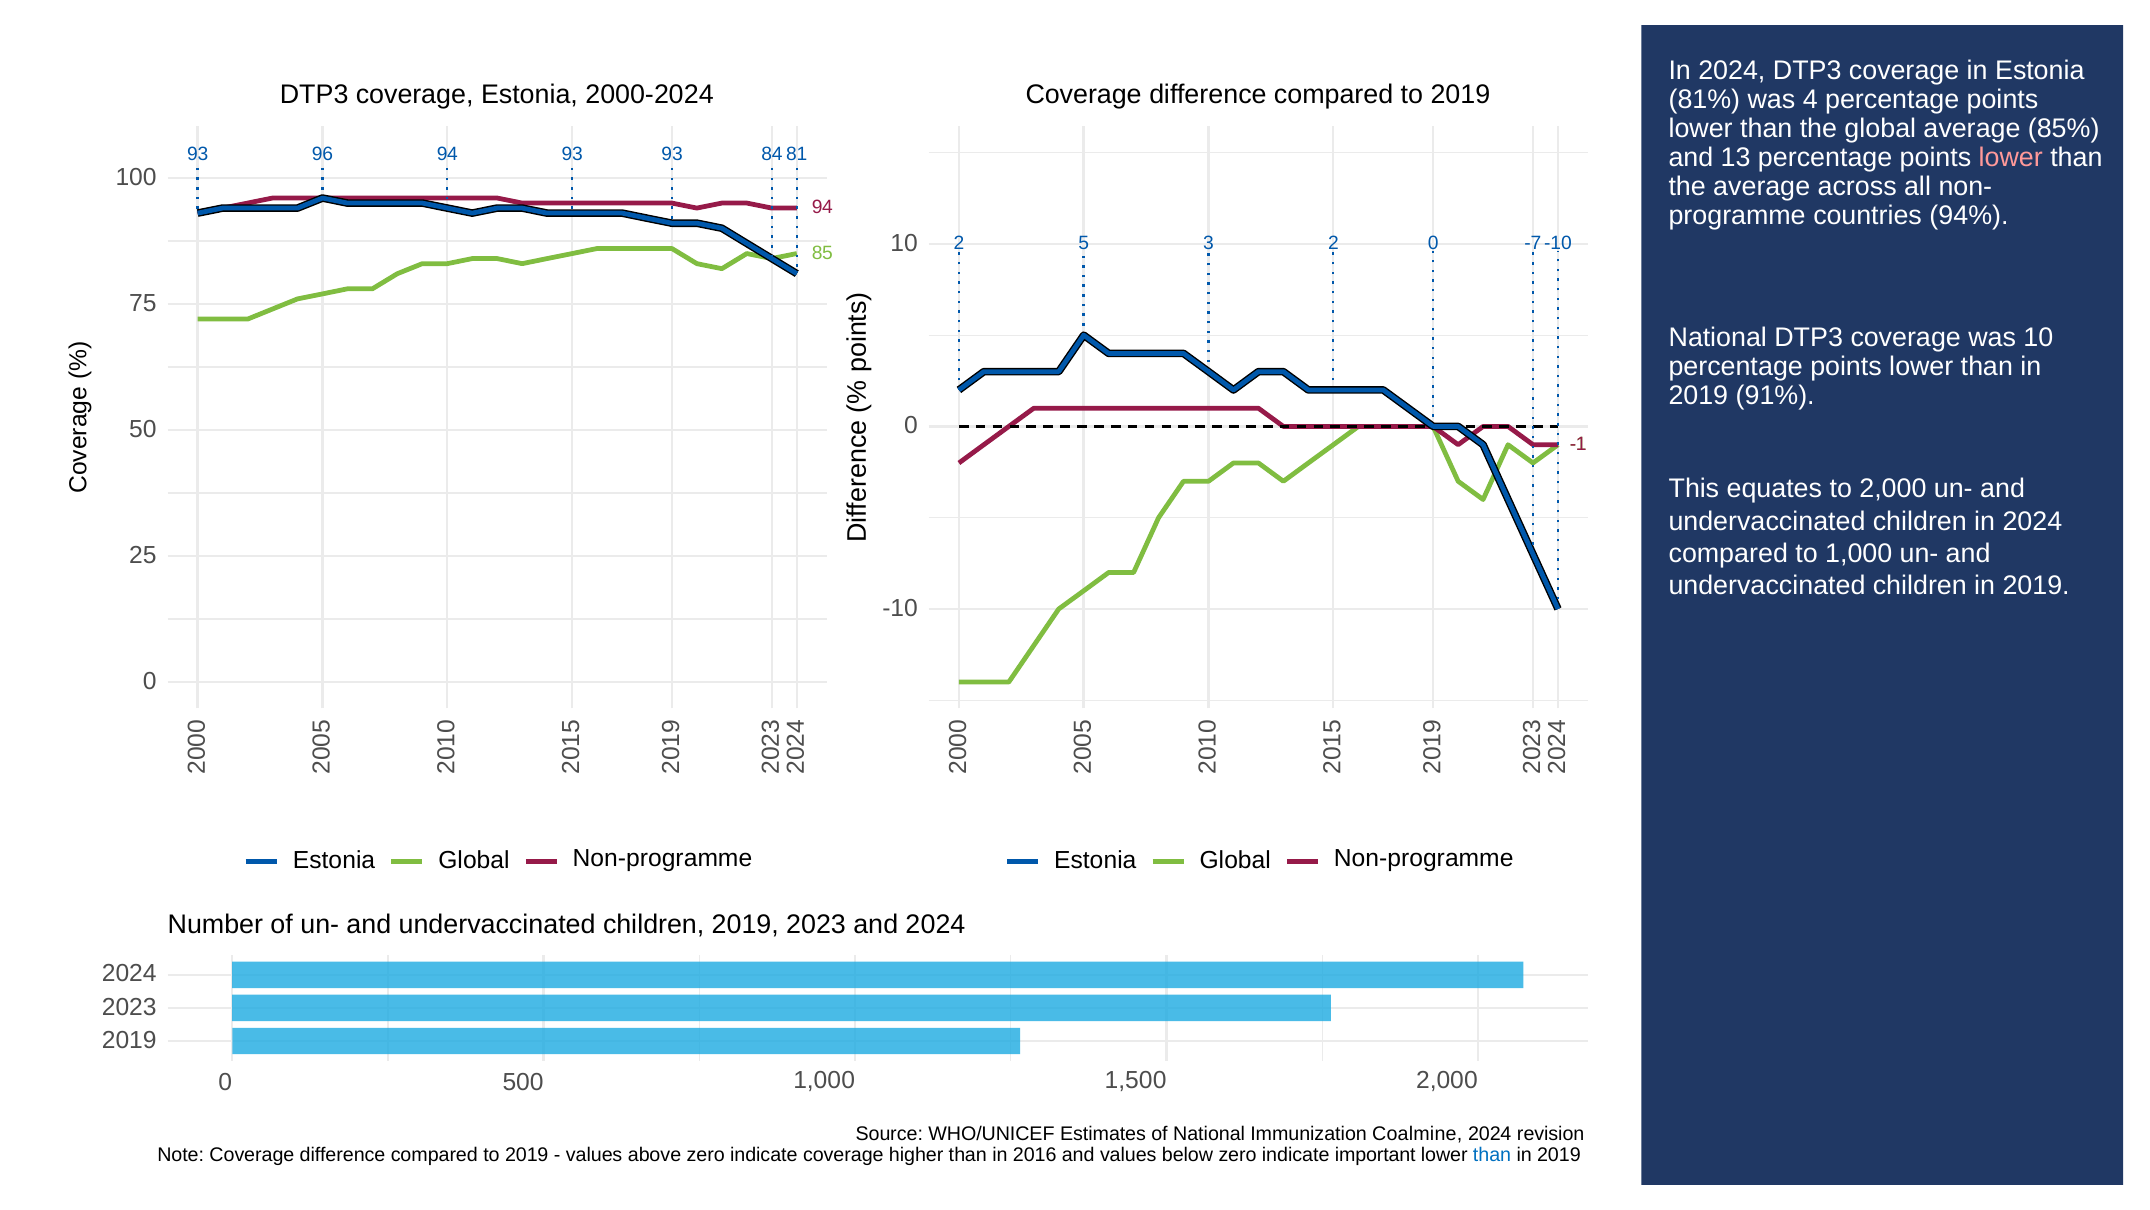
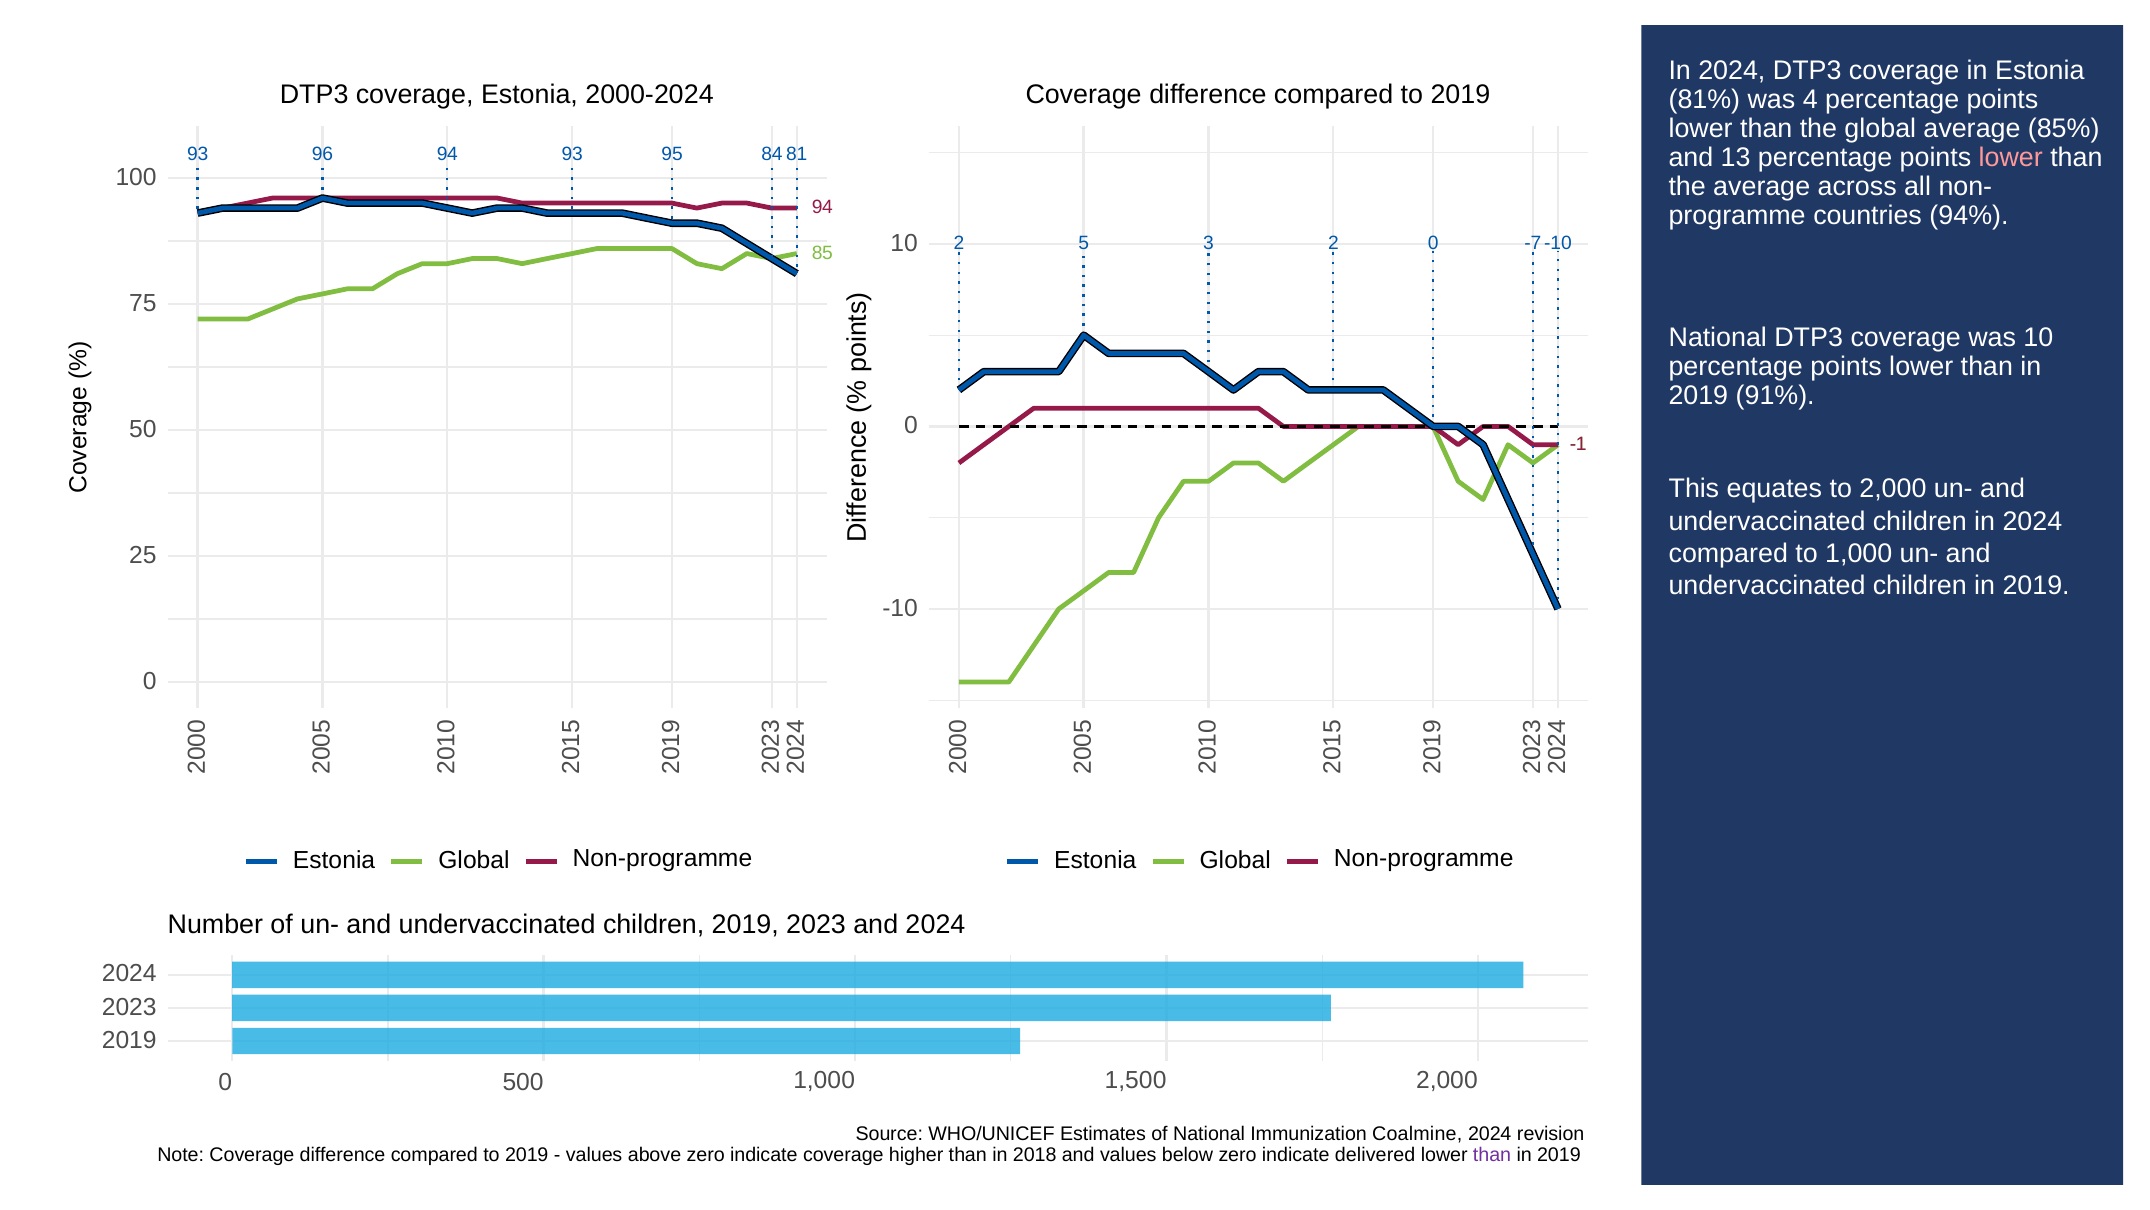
93 93: 93 -> 95 (672, 154)
2016: 2016 -> 2018 (1035, 1155)
important: important -> delivered (1375, 1155)
than colour: blue -> purple (1492, 1155)
